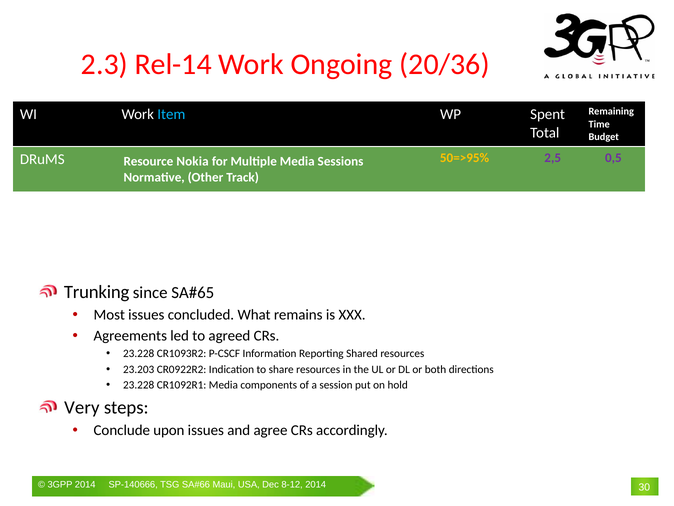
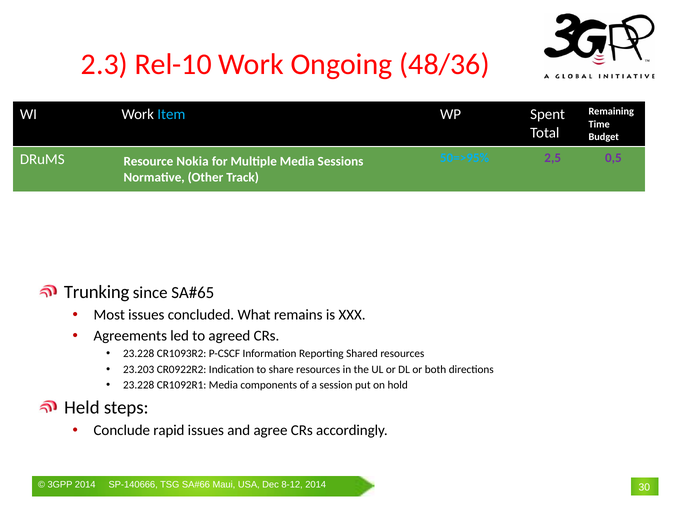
Rel-14: Rel-14 -> Rel-10 (173, 64)
20/36: 20/36 -> 48/36 (445, 64)
50=>95% colour: yellow -> light blue (465, 158)
Very: Very -> Held (82, 407)
upon: upon -> rapid (169, 430)
